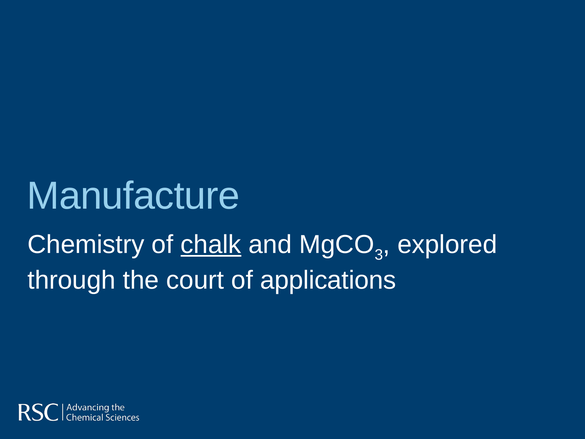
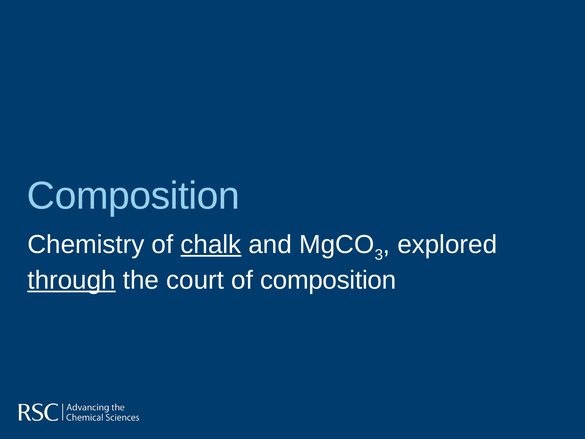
Manufacture: Manufacture -> Composition (133, 196)
through underline: none -> present (72, 280)
of applications: applications -> composition (328, 280)
